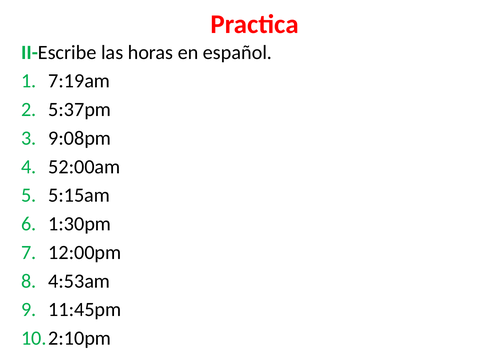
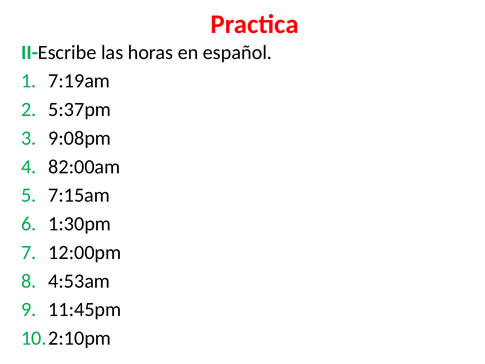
52:00am: 52:00am -> 82:00am (84, 167)
5:15am: 5:15am -> 7:15am (79, 195)
